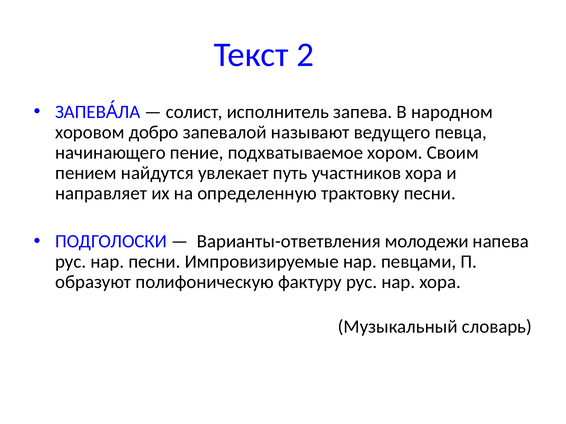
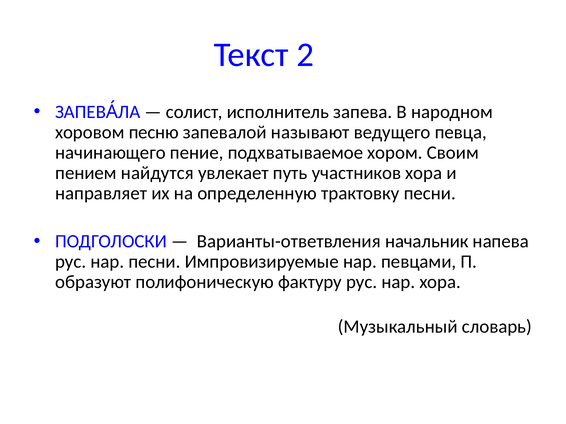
добро: добро -> песню (154, 132)
молодежи: молодежи -> начальник (427, 242)
